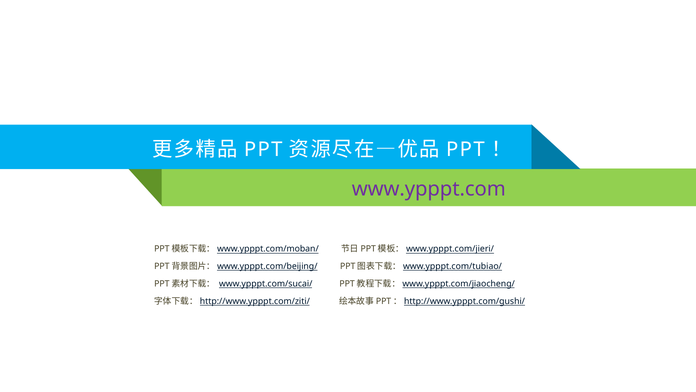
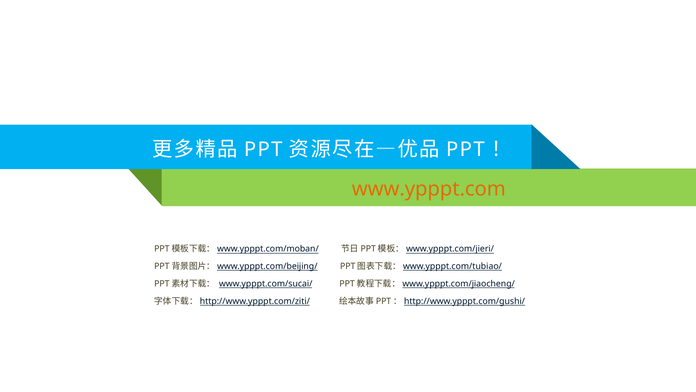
www.ypppt.com colour: purple -> orange (429, 189)
